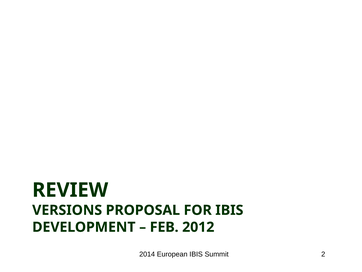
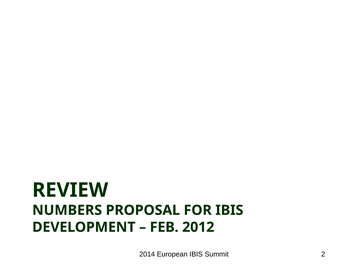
VERSIONS: VERSIONS -> NUMBERS (67, 210)
